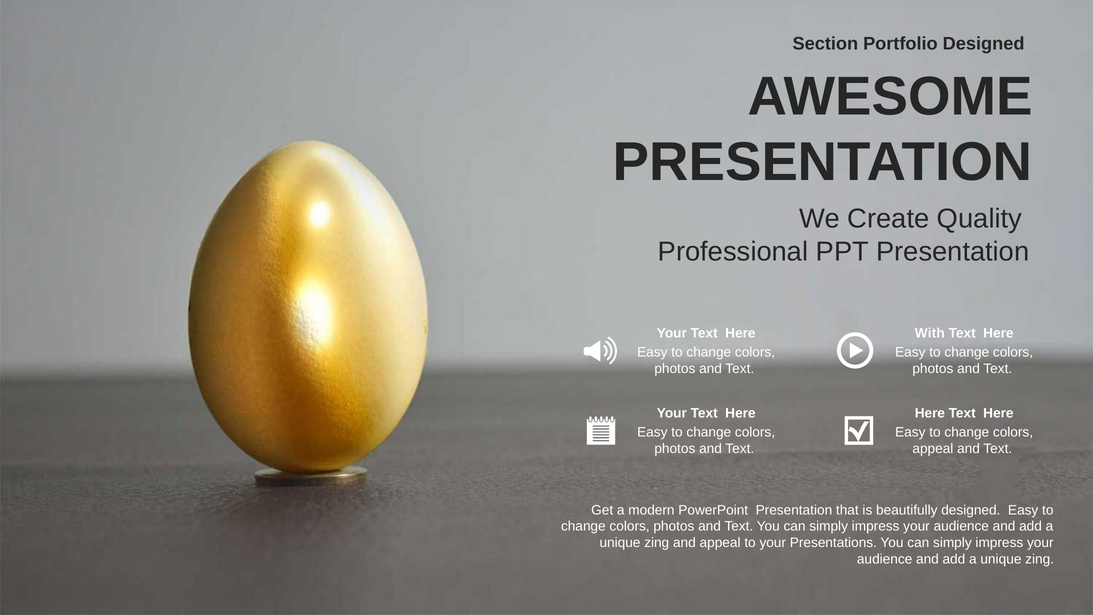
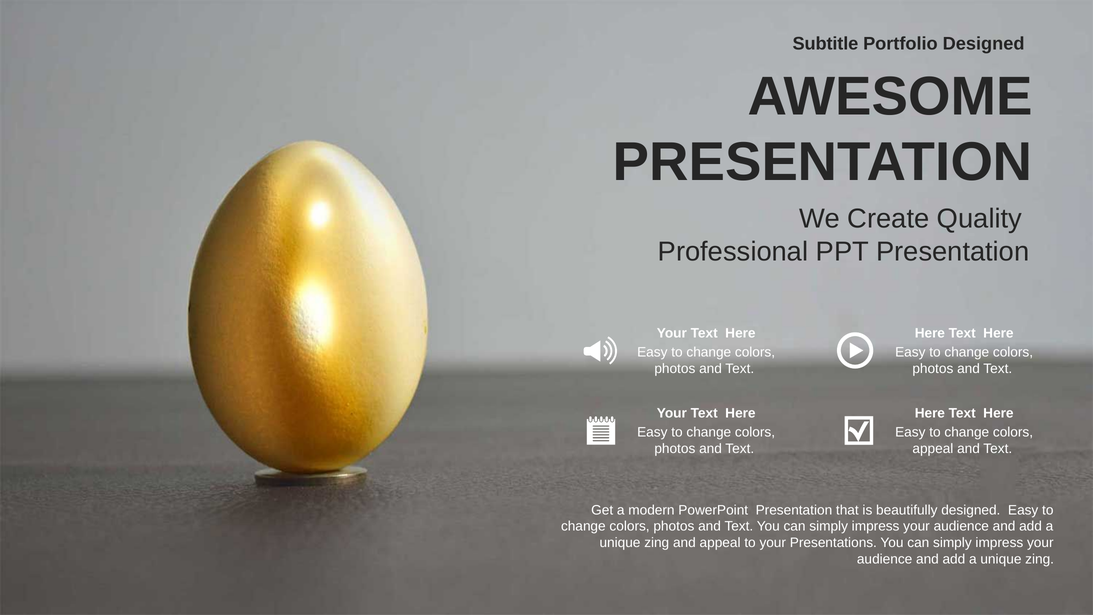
Section: Section -> Subtitle (825, 44)
With: With -> Here (930, 333)
